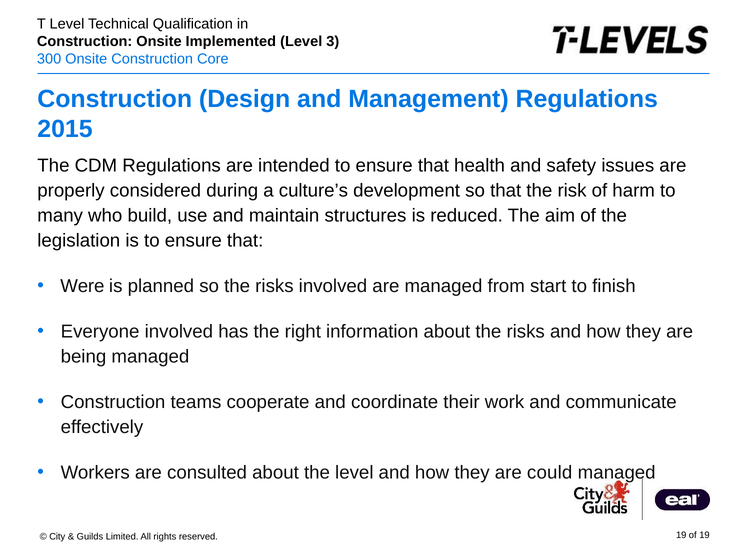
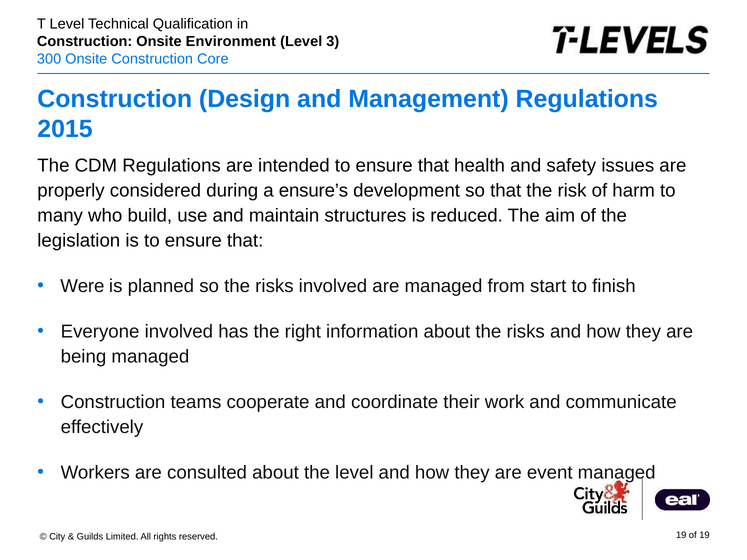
Implemented: Implemented -> Environment (231, 41)
culture’s: culture’s -> ensure’s (314, 191)
could: could -> event (550, 473)
